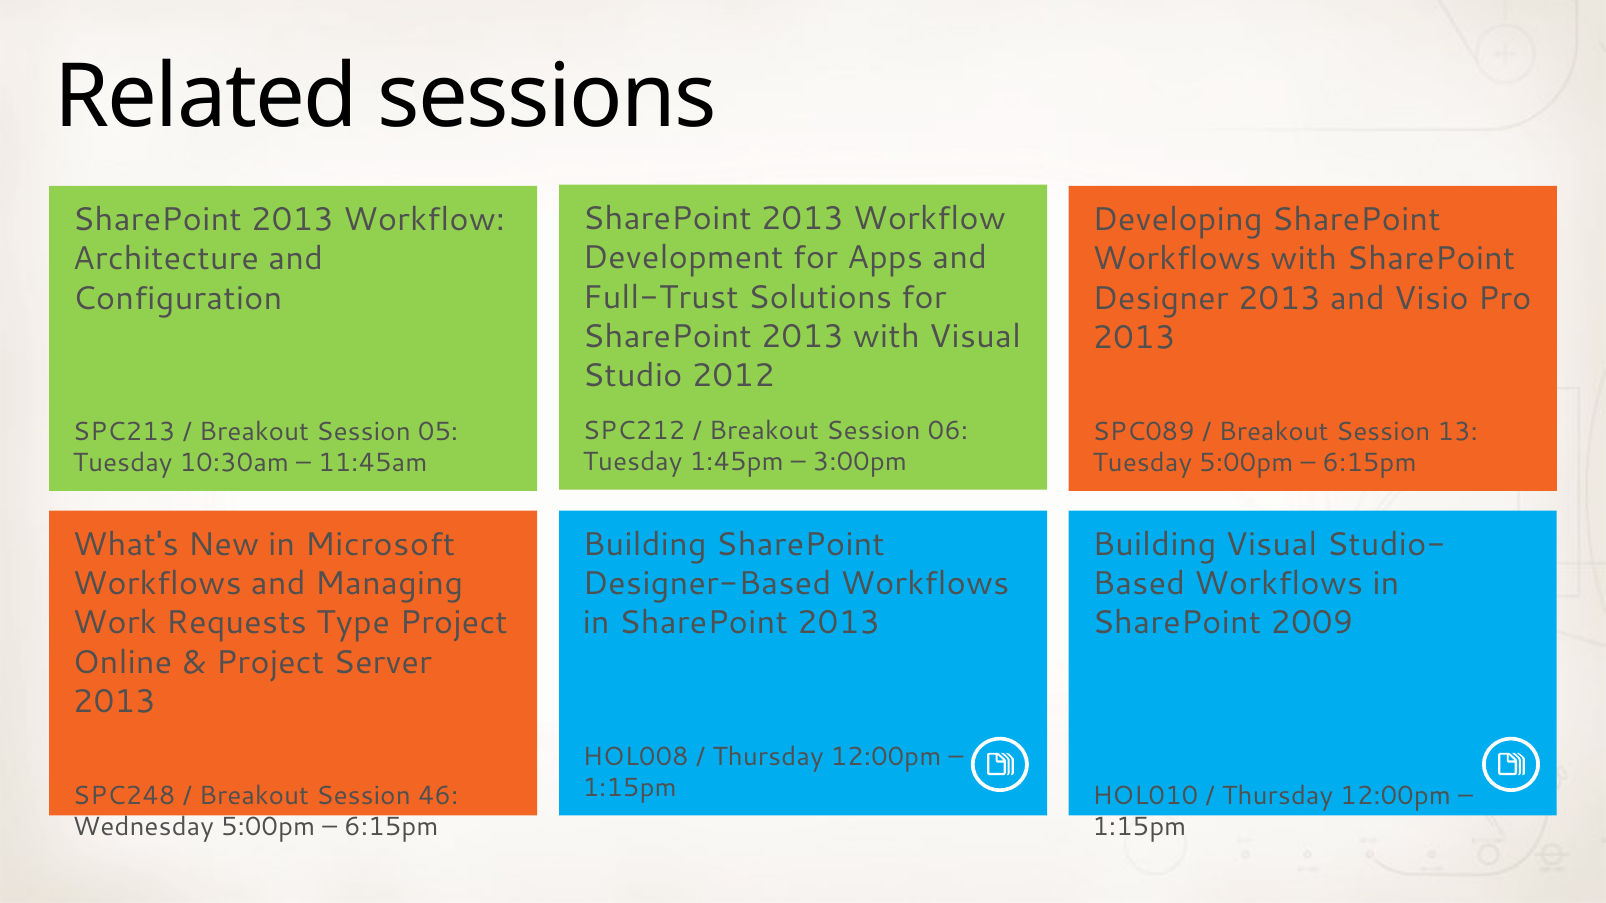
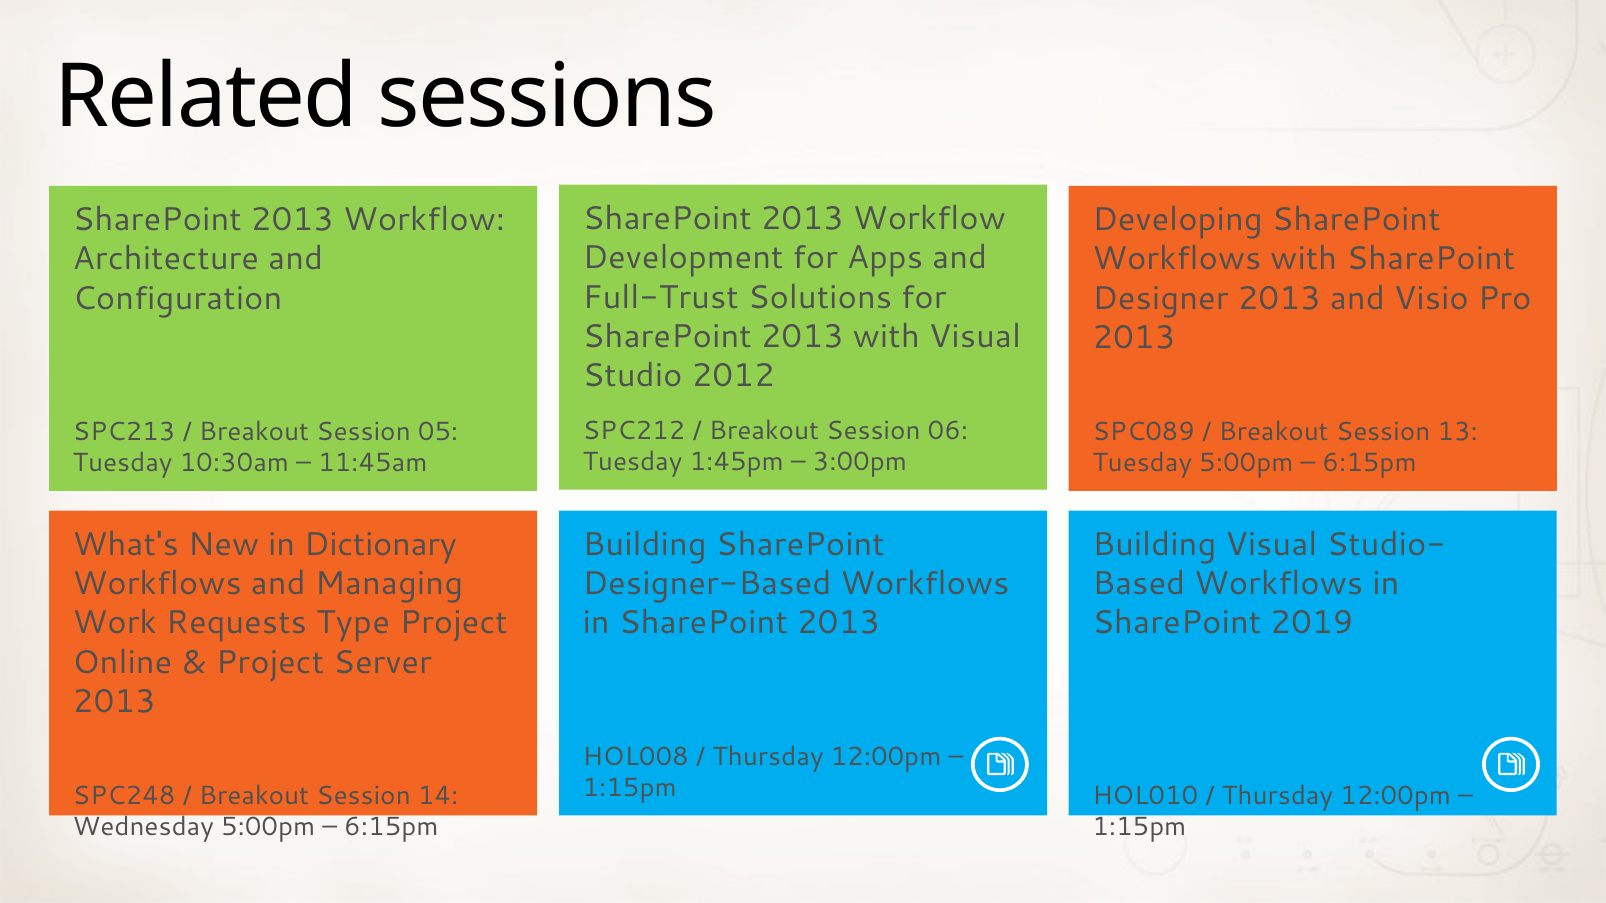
Microsoft: Microsoft -> Dictionary (380, 544)
2009: 2009 -> 2019 (1312, 623)
46: 46 -> 14 (438, 796)
